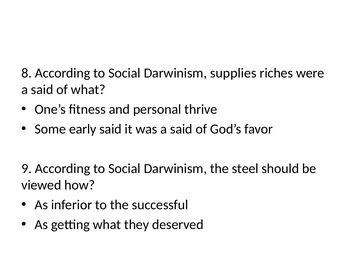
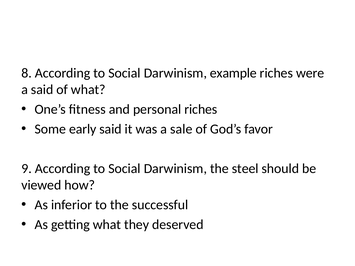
supplies: supplies -> example (233, 73)
personal thrive: thrive -> riches (201, 109)
was a said: said -> sale (181, 129)
